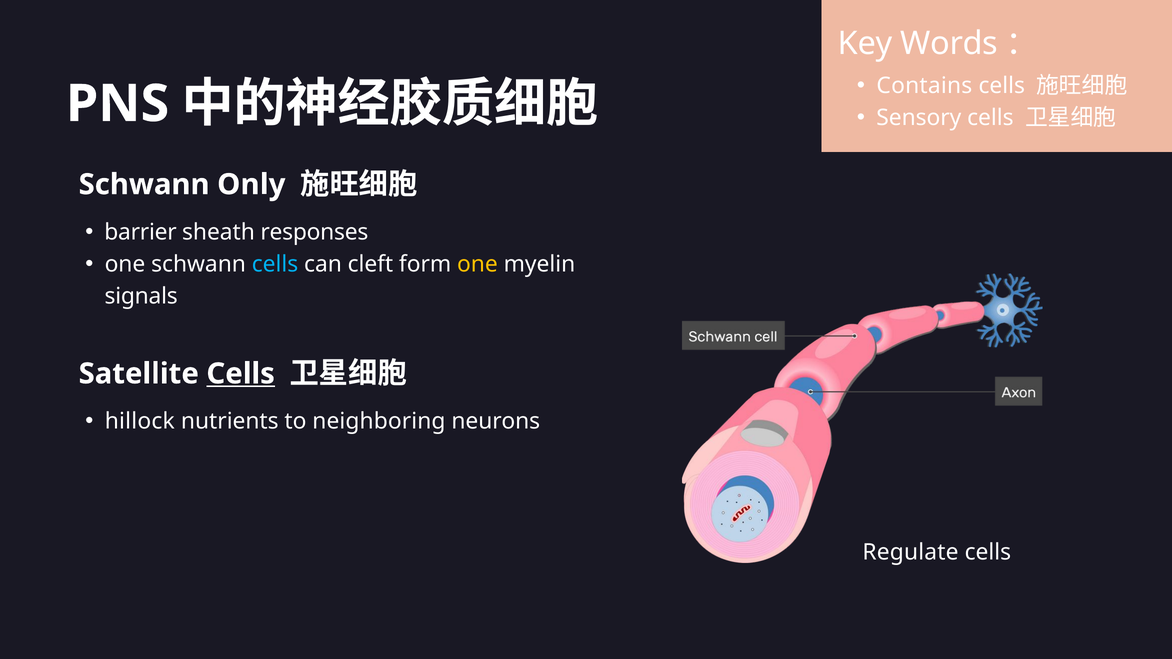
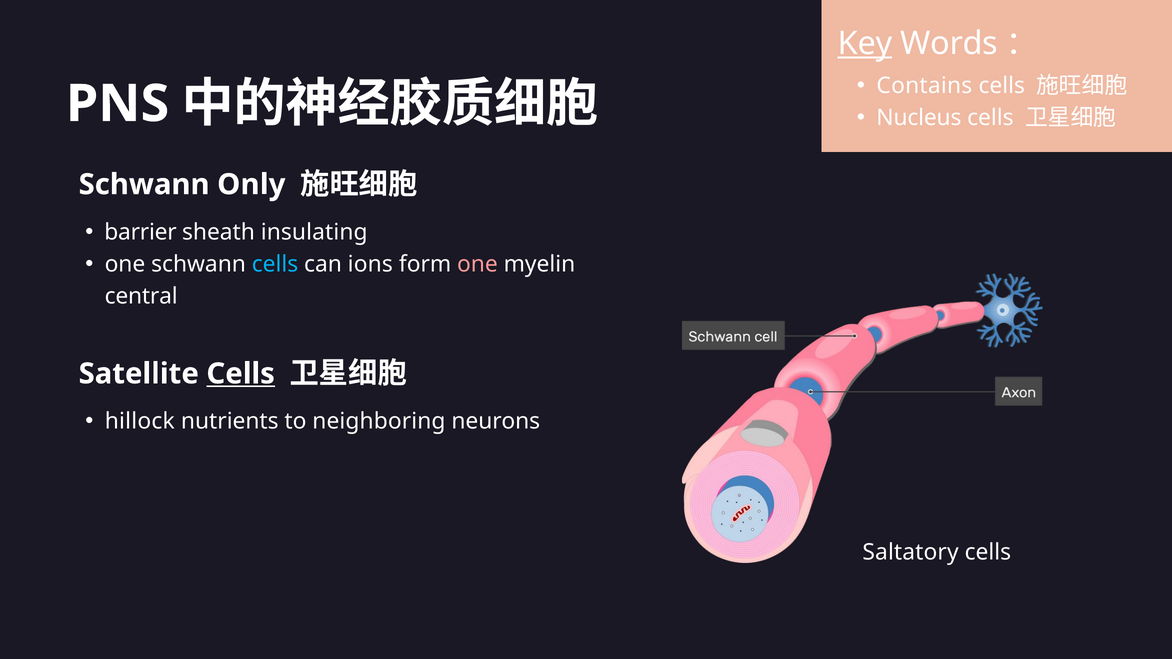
Key underline: none -> present (865, 44)
Sensory: Sensory -> Nucleus (919, 118)
responses: responses -> insulating (314, 233)
cleft: cleft -> ions (370, 264)
one colour: yellow -> pink (477, 264)
signals: signals -> central (141, 296)
Regulate: Regulate -> Saltatory (911, 552)
